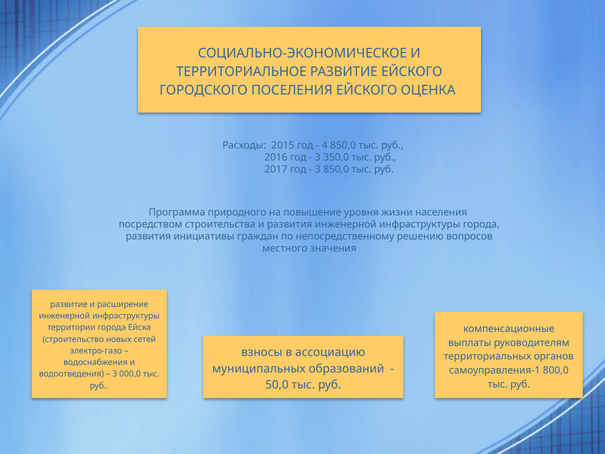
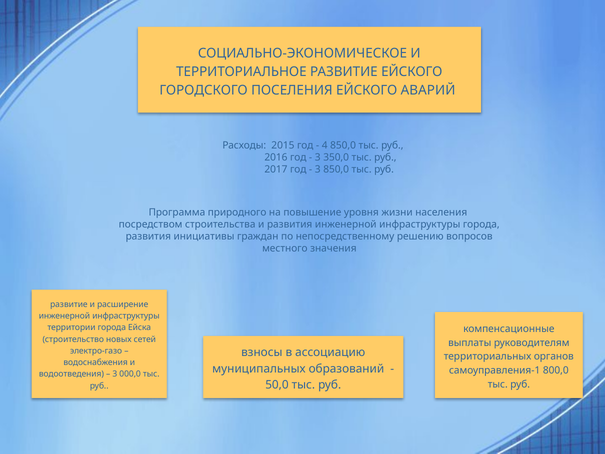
ОЦЕНКА: ОЦЕНКА -> АВАРИЙ (428, 90)
